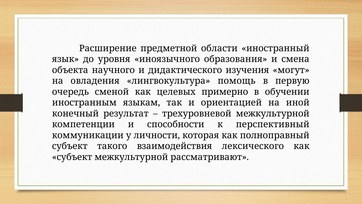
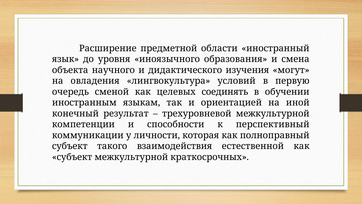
помощь: помощь -> условий (237, 81)
примерно: примерно -> соединять (225, 92)
лексического: лексического -> естественной (253, 146)
рассматривают: рассматривают -> краткосрочных (210, 157)
